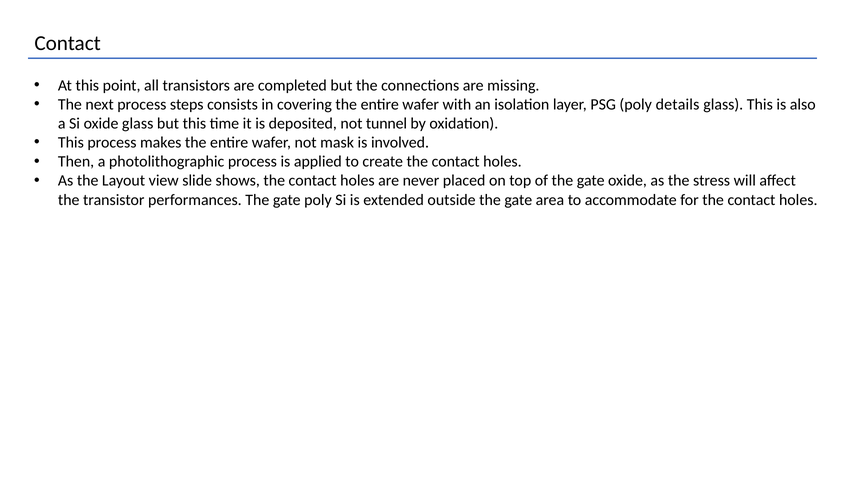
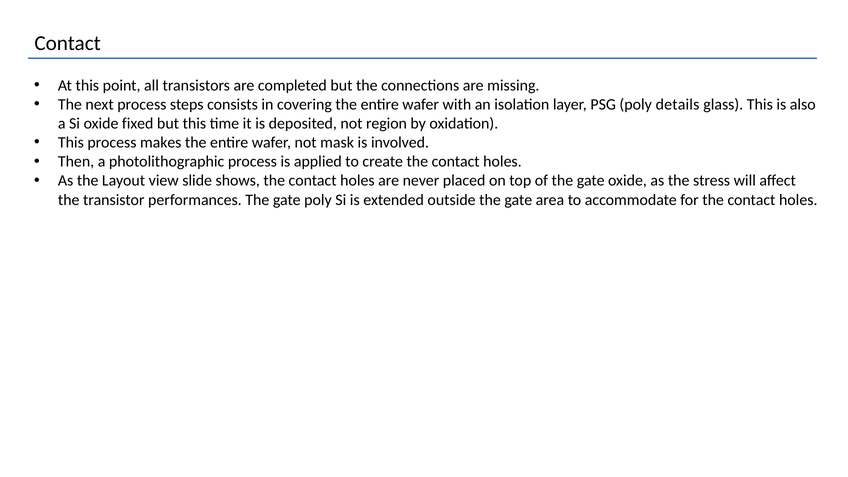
oxide glass: glass -> fixed (138, 124)
tunnel: tunnel -> region (386, 124)
